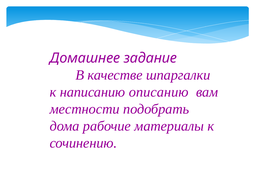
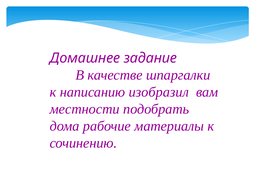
описанию: описанию -> изобразил (159, 92)
